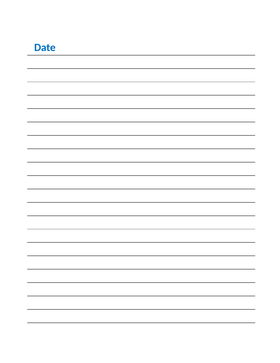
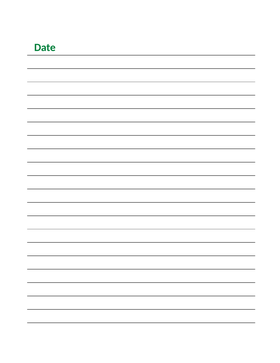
Date colour: blue -> green (45, 47)
